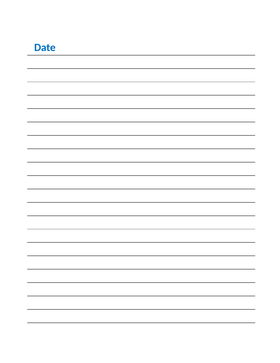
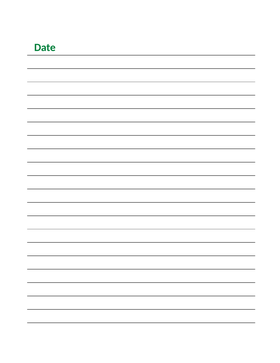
Date colour: blue -> green (45, 47)
